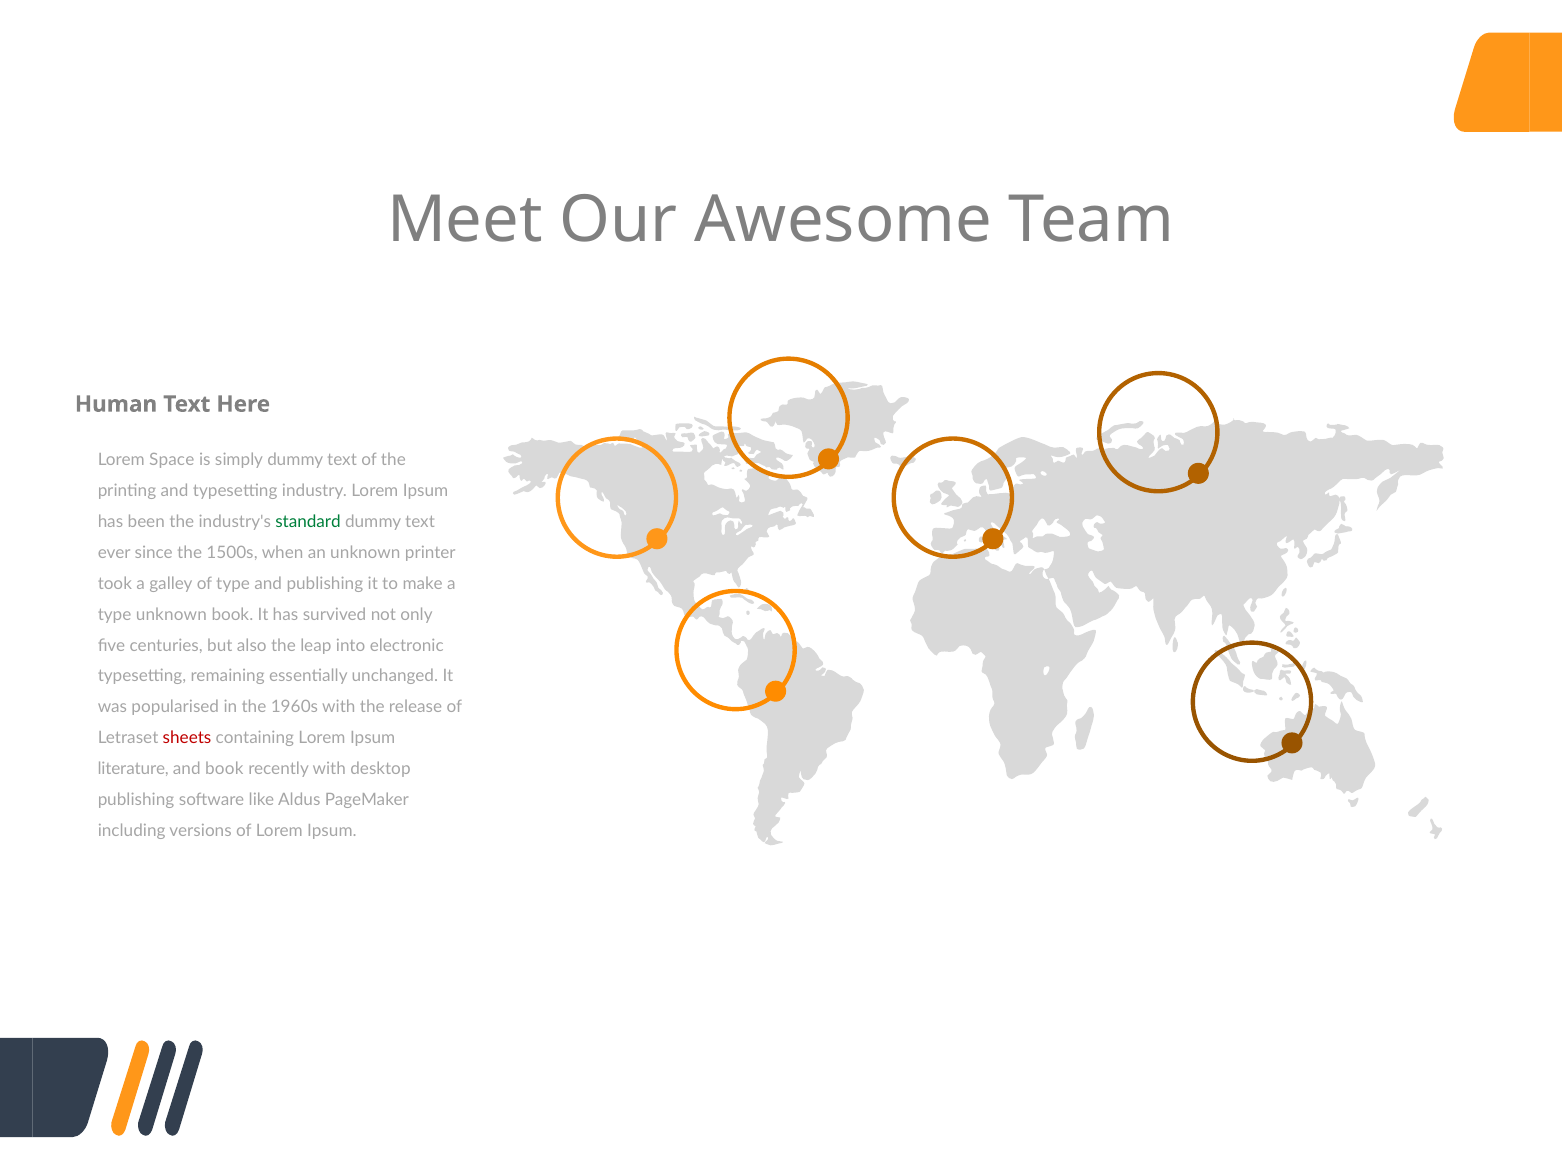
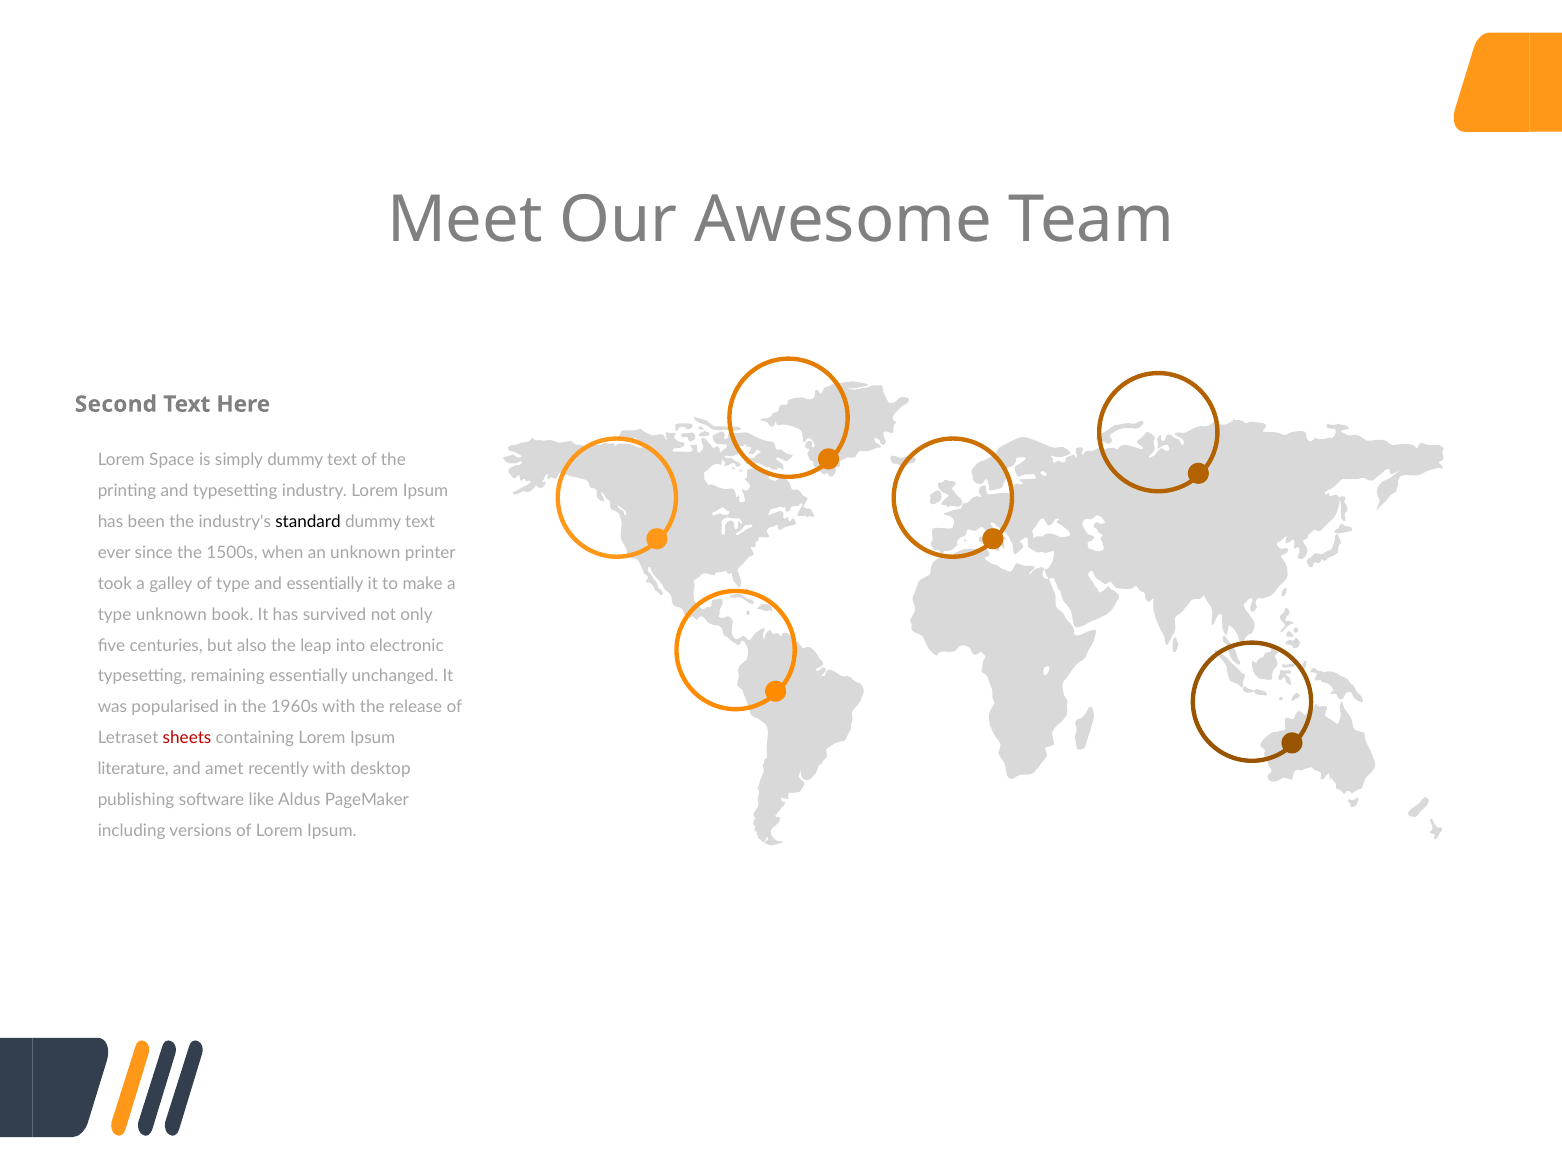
Human: Human -> Second (116, 404)
standard colour: green -> black (308, 522)
and publishing: publishing -> essentially (325, 584)
and book: book -> amet (224, 769)
